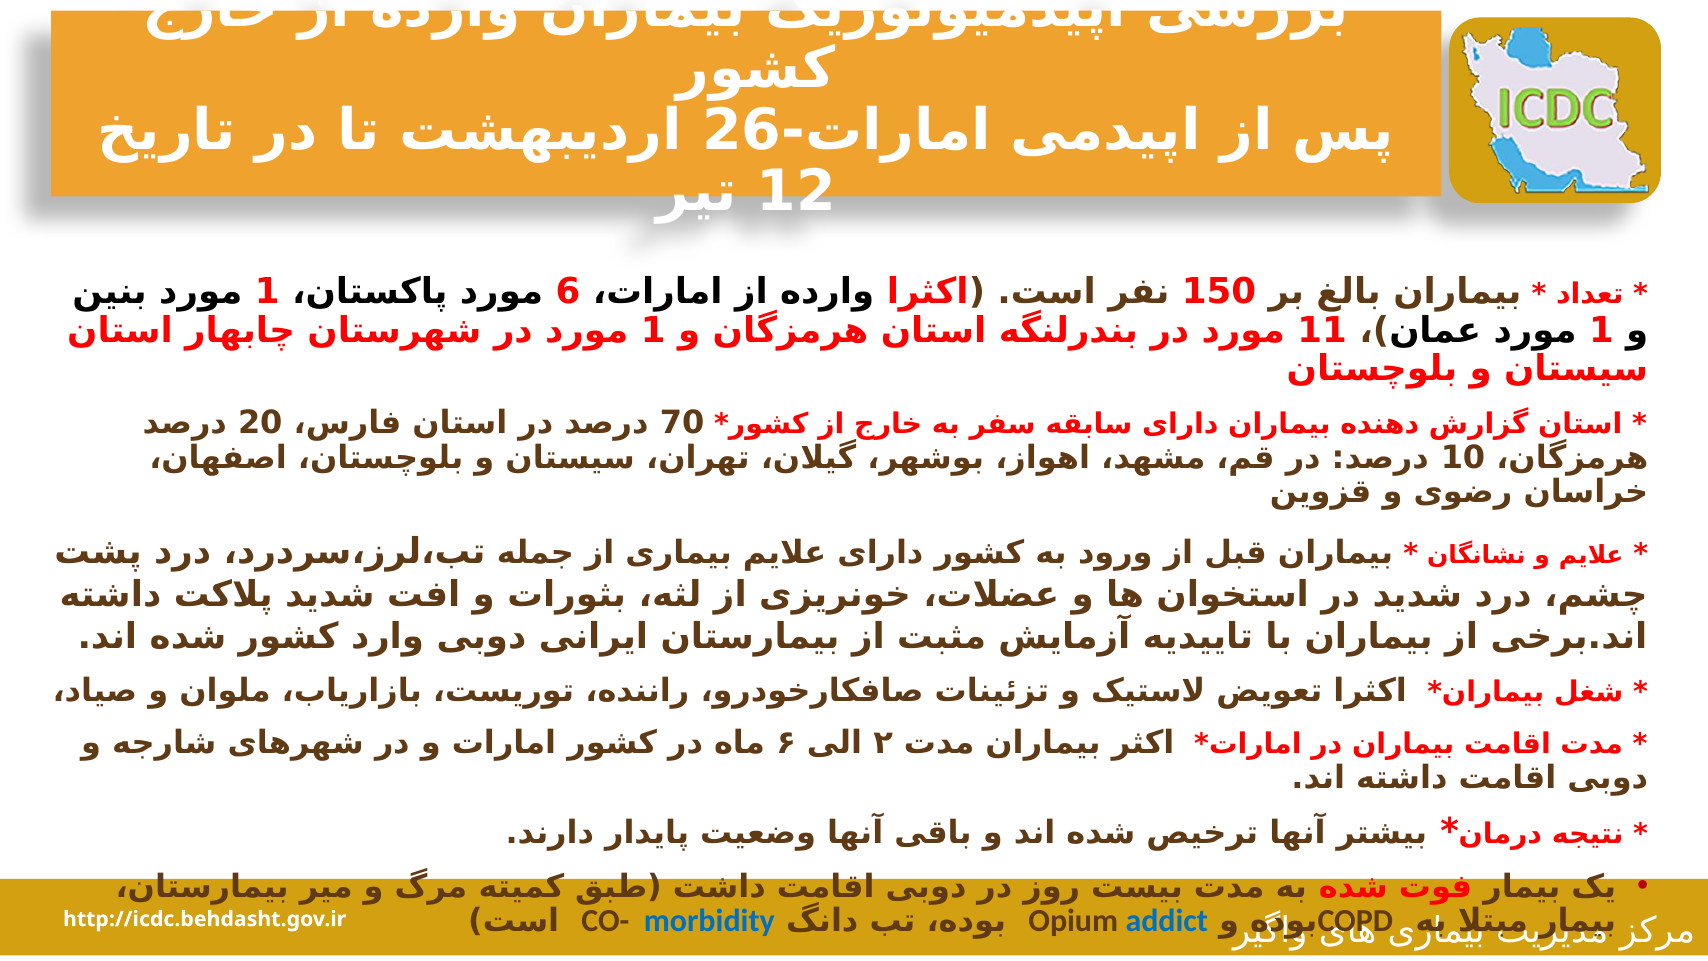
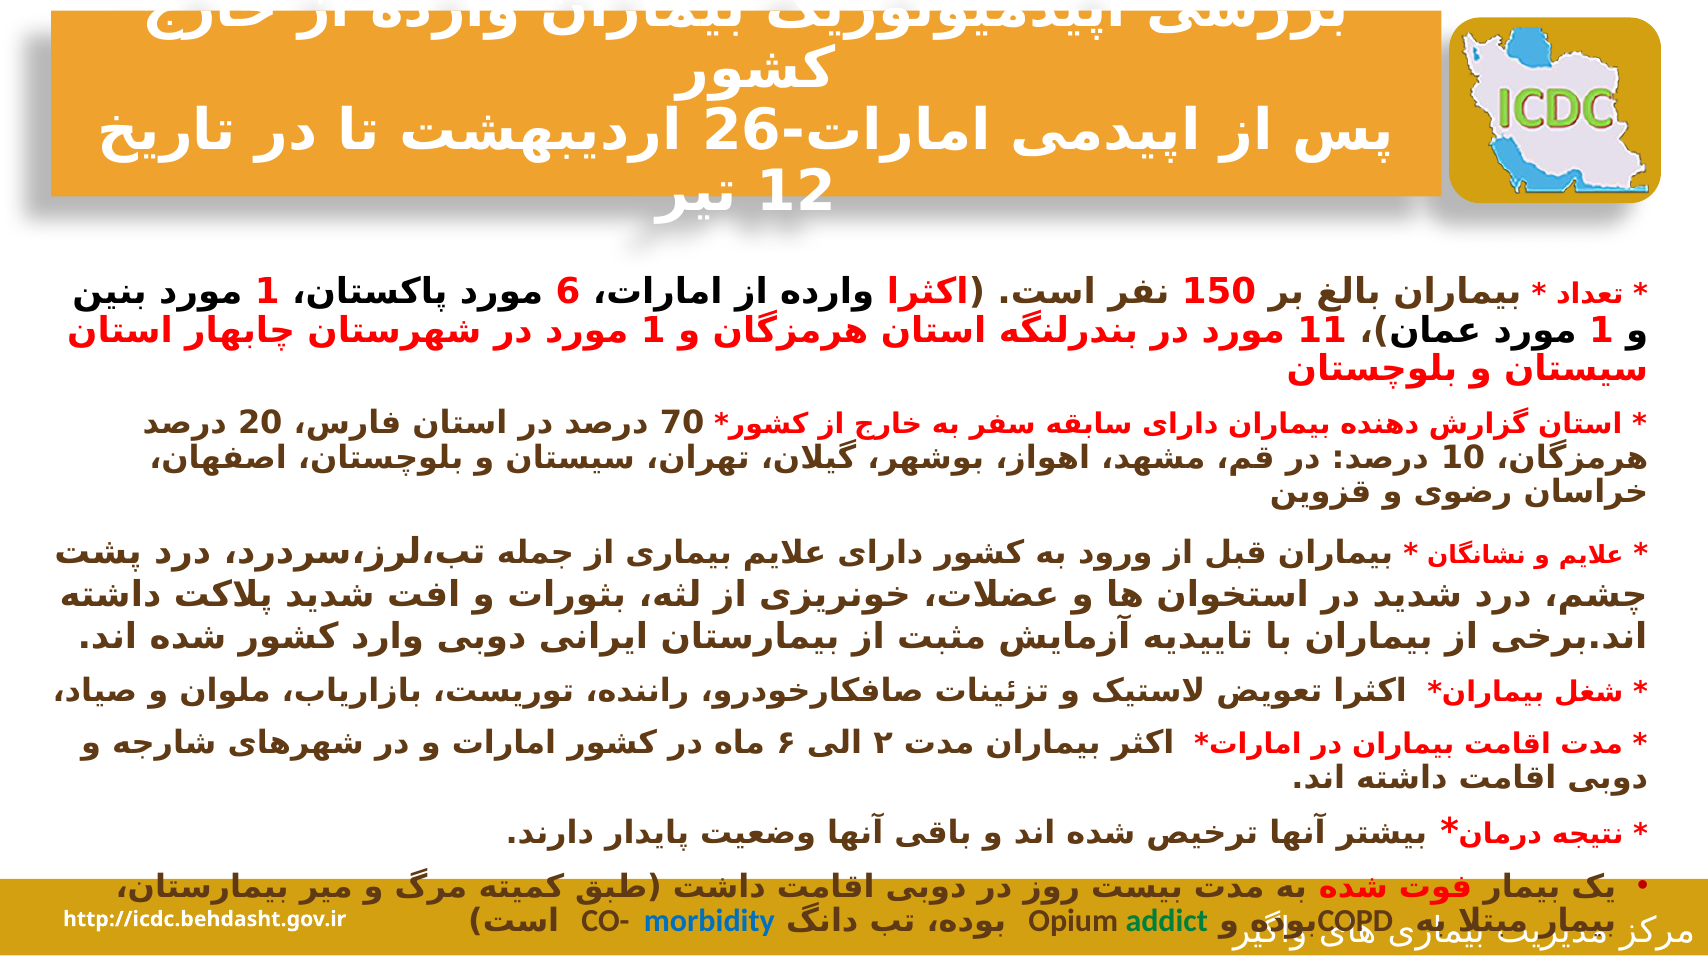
addict colour: blue -> green (1167, 921)
